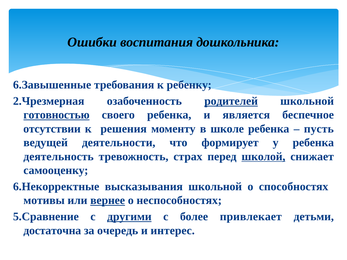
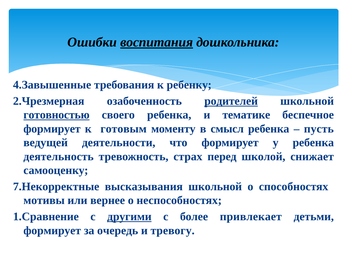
воспитания underline: none -> present (157, 42)
6.Завышенные: 6.Завышенные -> 4.Завышенные (52, 85)
является: является -> тематике (246, 115)
отсутствии: отсутствии -> формирует (52, 129)
решения: решения -> готовым (124, 129)
школе: школе -> смысл (227, 129)
школой underline: present -> none (263, 157)
6.Некорректные: 6.Некорректные -> 7.Некорректные (56, 187)
вернее underline: present -> none (108, 201)
5.Сравнение: 5.Сравнение -> 1.Сравнение (46, 217)
достаточна: достаточна -> формирует (52, 231)
интерес: интерес -> тревогу (173, 231)
